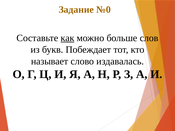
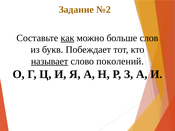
№0: №0 -> №2 (104, 10)
называет underline: none -> present (50, 61)
издавалась: издавалась -> поколений (120, 61)
